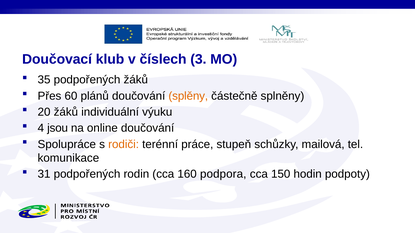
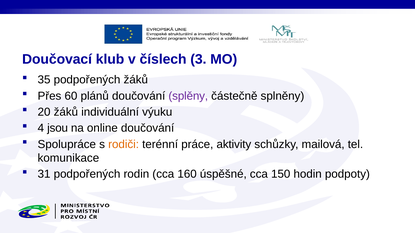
splěny colour: orange -> purple (188, 96)
stupeň: stupeň -> aktivity (234, 145)
podpora: podpora -> úspěšné (223, 174)
